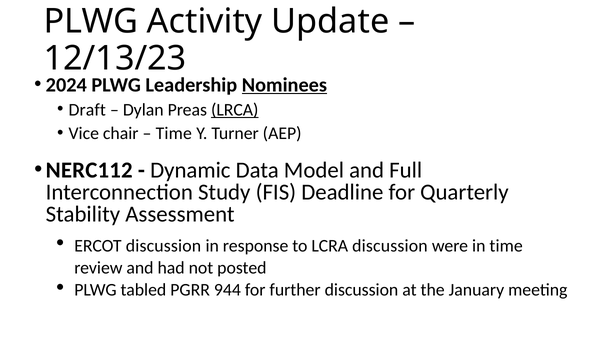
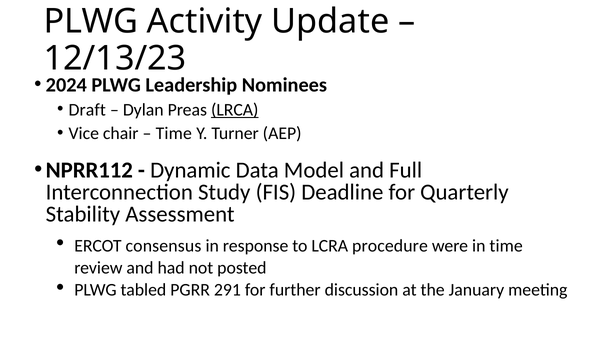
Nominees underline: present -> none (284, 85)
NERC112: NERC112 -> NPRR112 (89, 170)
ERCOT discussion: discussion -> consensus (163, 246)
LCRA discussion: discussion -> procedure (390, 246)
944: 944 -> 291 (227, 290)
